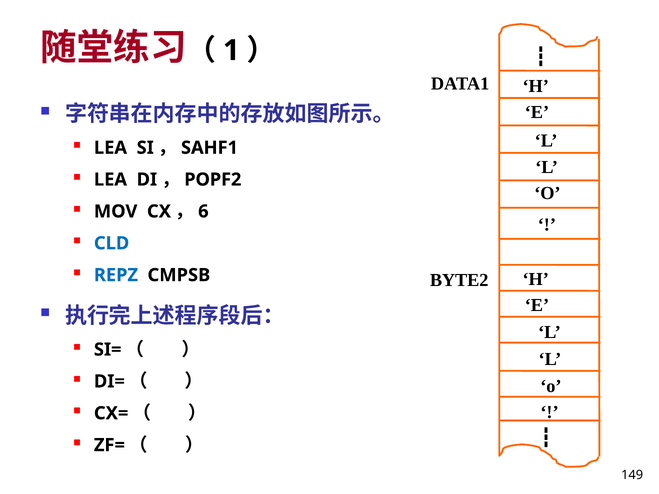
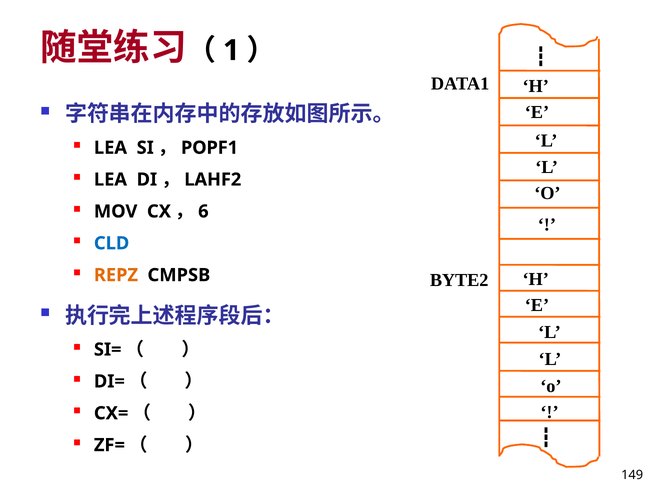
SAHF1: SAHF1 -> POPF1 (210, 148)
POPF2: POPF2 -> LAHF2 (213, 180)
REPZ colour: blue -> orange (116, 275)
